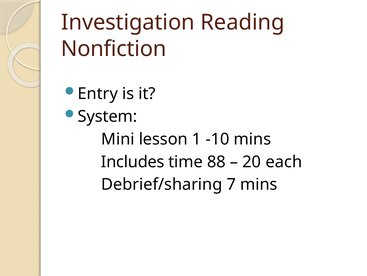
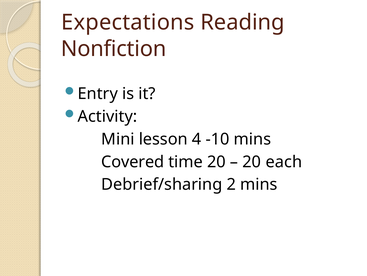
Investigation: Investigation -> Expectations (128, 22)
System: System -> Activity (107, 116)
1: 1 -> 4 (197, 139)
Includes: Includes -> Covered (133, 161)
time 88: 88 -> 20 (216, 161)
7: 7 -> 2 (231, 184)
